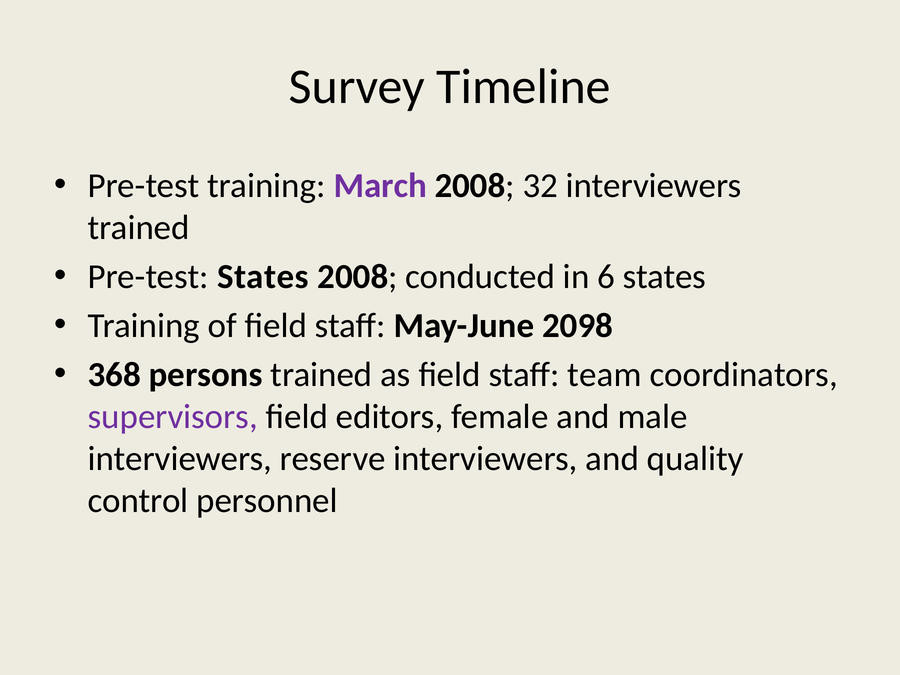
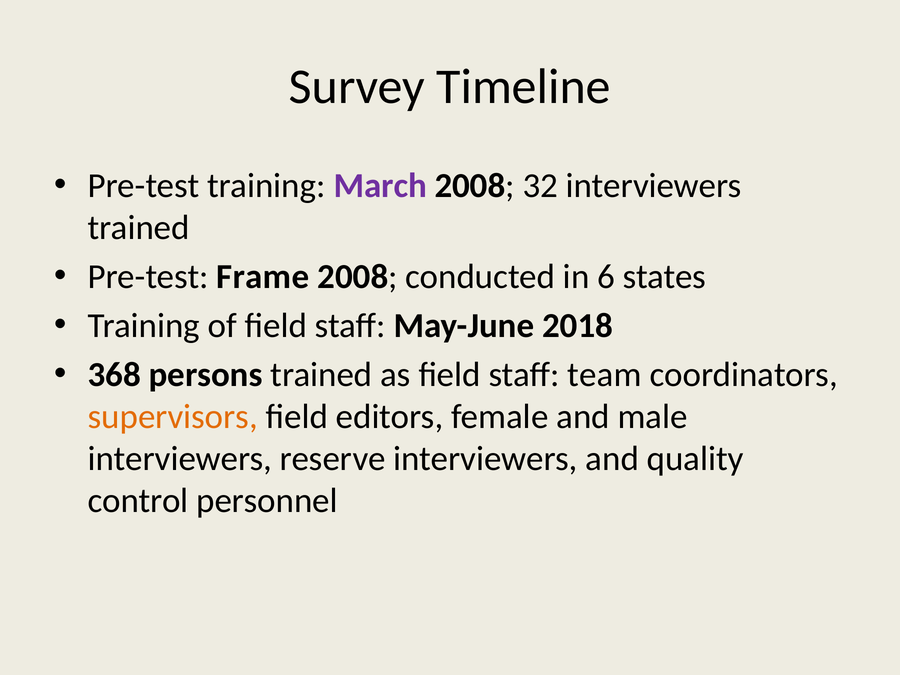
Pre-test States: States -> Frame (263, 277)
2098: 2098 -> 2018 (578, 326)
supervisors colour: purple -> orange (173, 417)
